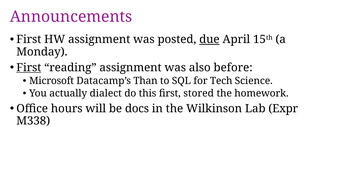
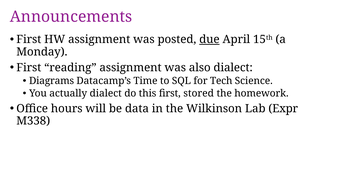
First underline: present -> none (29, 68)
also before: before -> dialect (233, 68)
Microsoft: Microsoft -> Diagrams (52, 81)
Than: Than -> Time (145, 81)
docs: docs -> data (137, 109)
